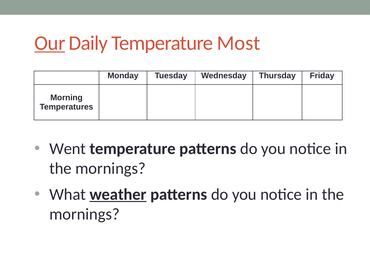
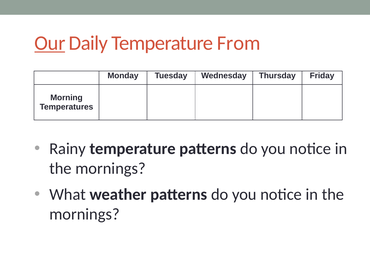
Most: Most -> From (239, 43)
Went: Went -> Rainy (68, 149)
weather underline: present -> none (118, 194)
